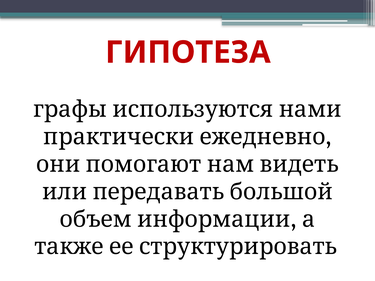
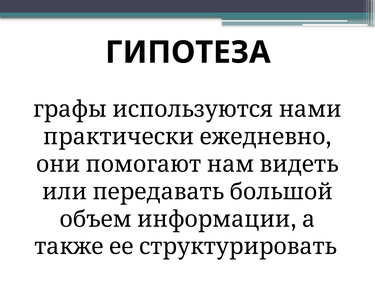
ГИПОТЕЗА colour: red -> black (188, 52)
